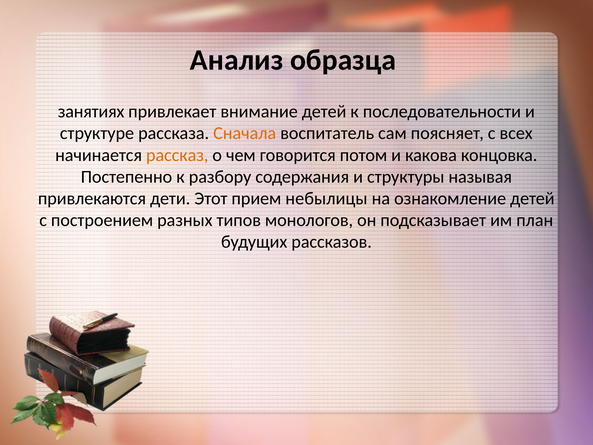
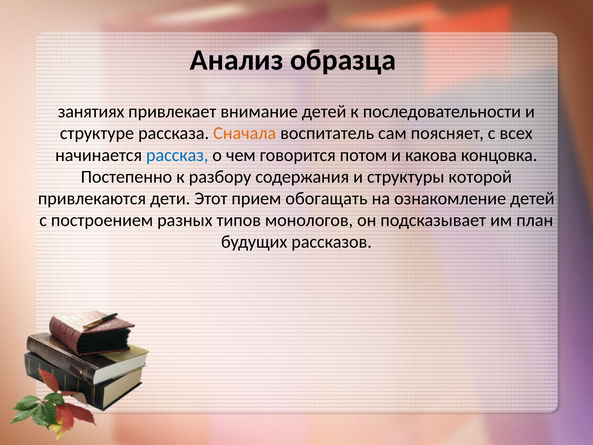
рассказ colour: orange -> blue (177, 155)
называя: называя -> которой (480, 177)
небылицы: небылицы -> обогащать (326, 198)
